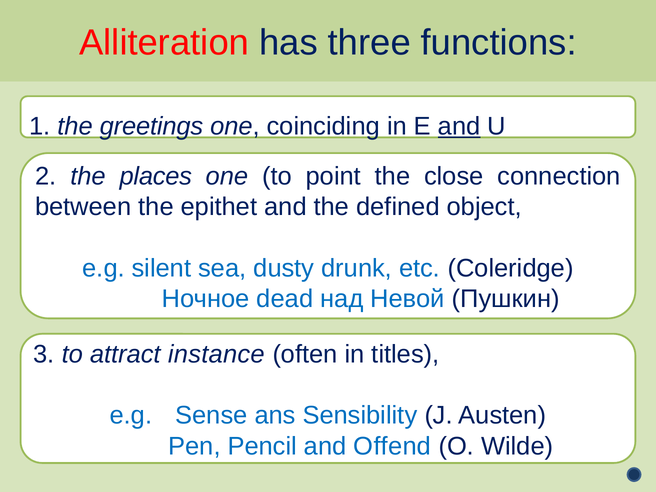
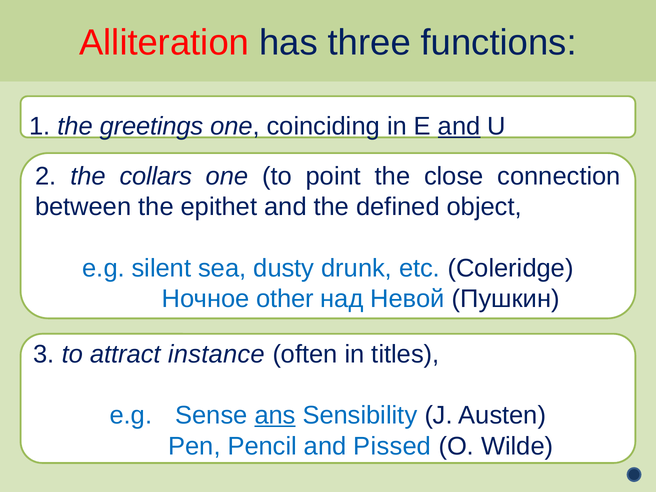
places: places -> collars (156, 176)
dead: dead -> other (285, 299)
ans underline: none -> present (275, 415)
Offend: Offend -> Pissed (392, 446)
